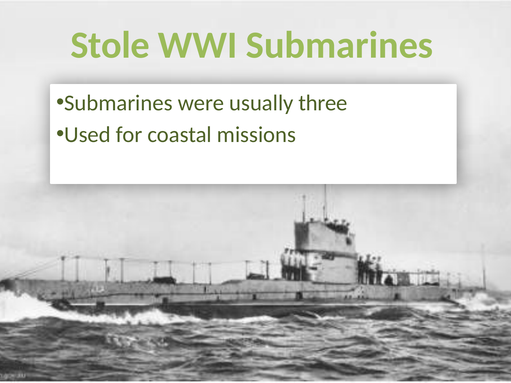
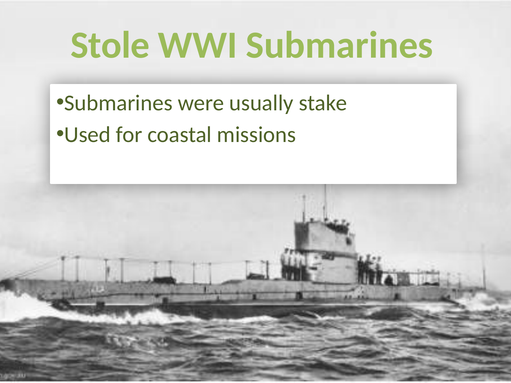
three: three -> stake (323, 103)
